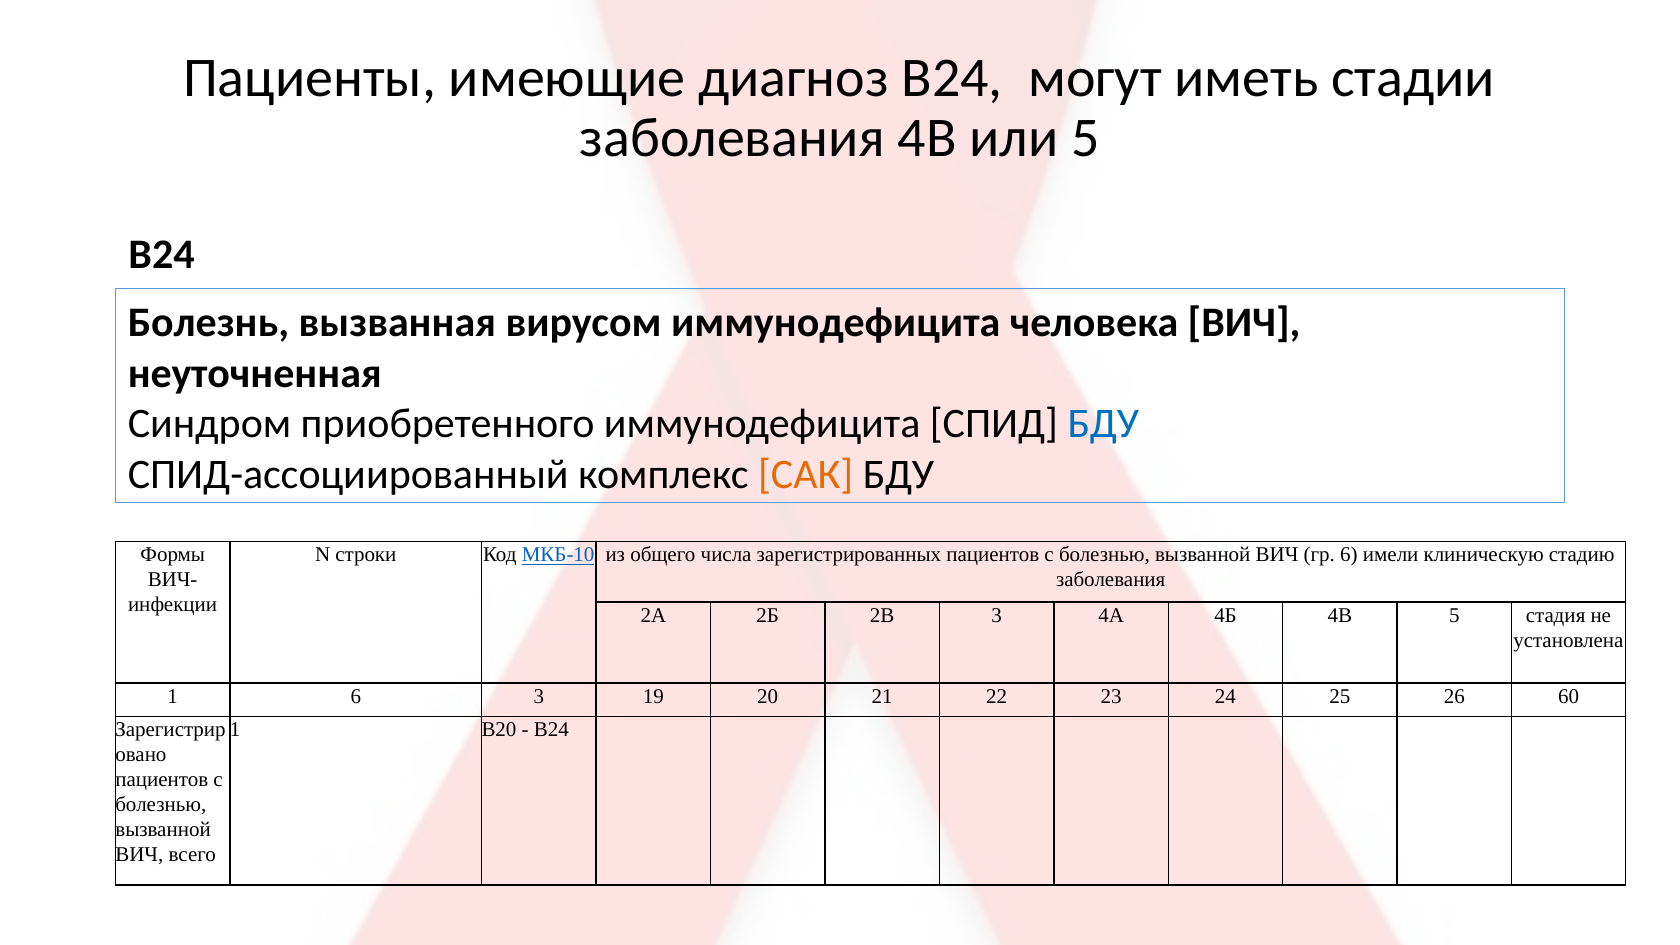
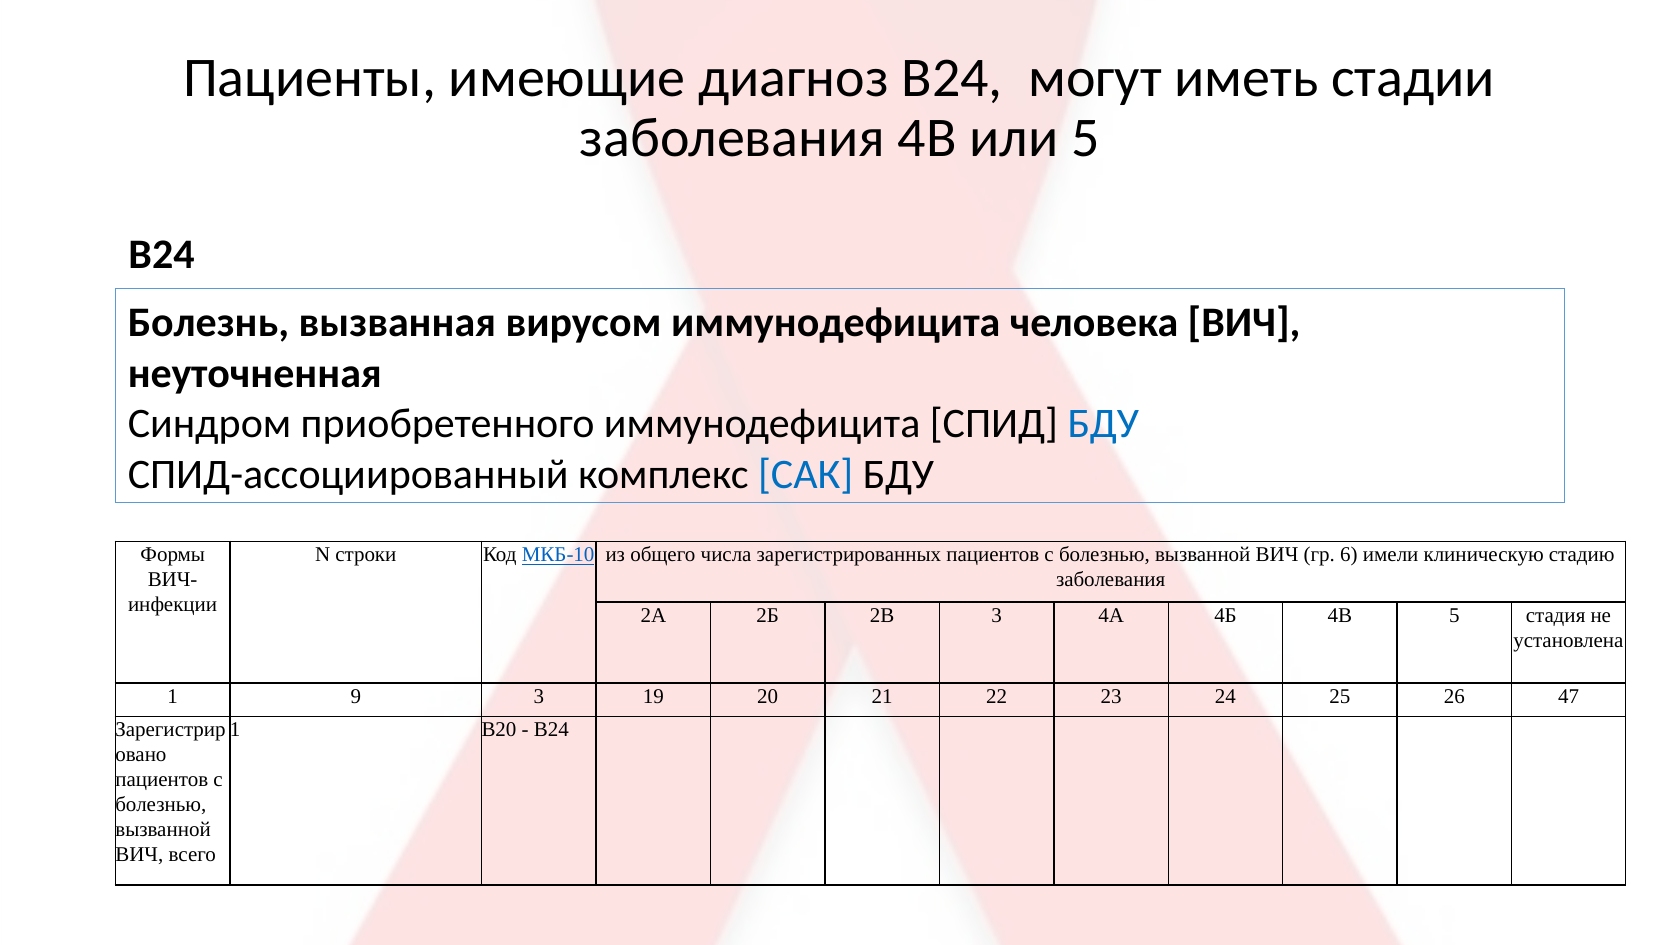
САК colour: orange -> blue (806, 474)
1 6: 6 -> 9 (356, 696)
60: 60 -> 47 (1569, 696)
